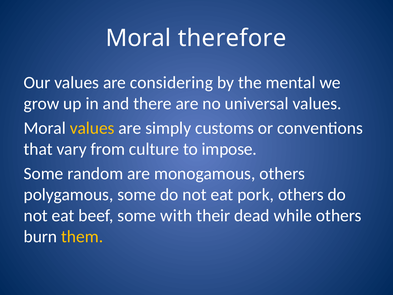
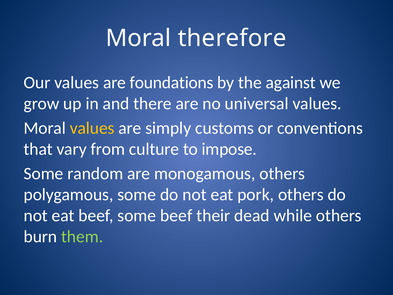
considering: considering -> foundations (172, 82)
mental: mental -> against (291, 82)
some with: with -> beef (176, 215)
them colour: yellow -> light green (82, 236)
